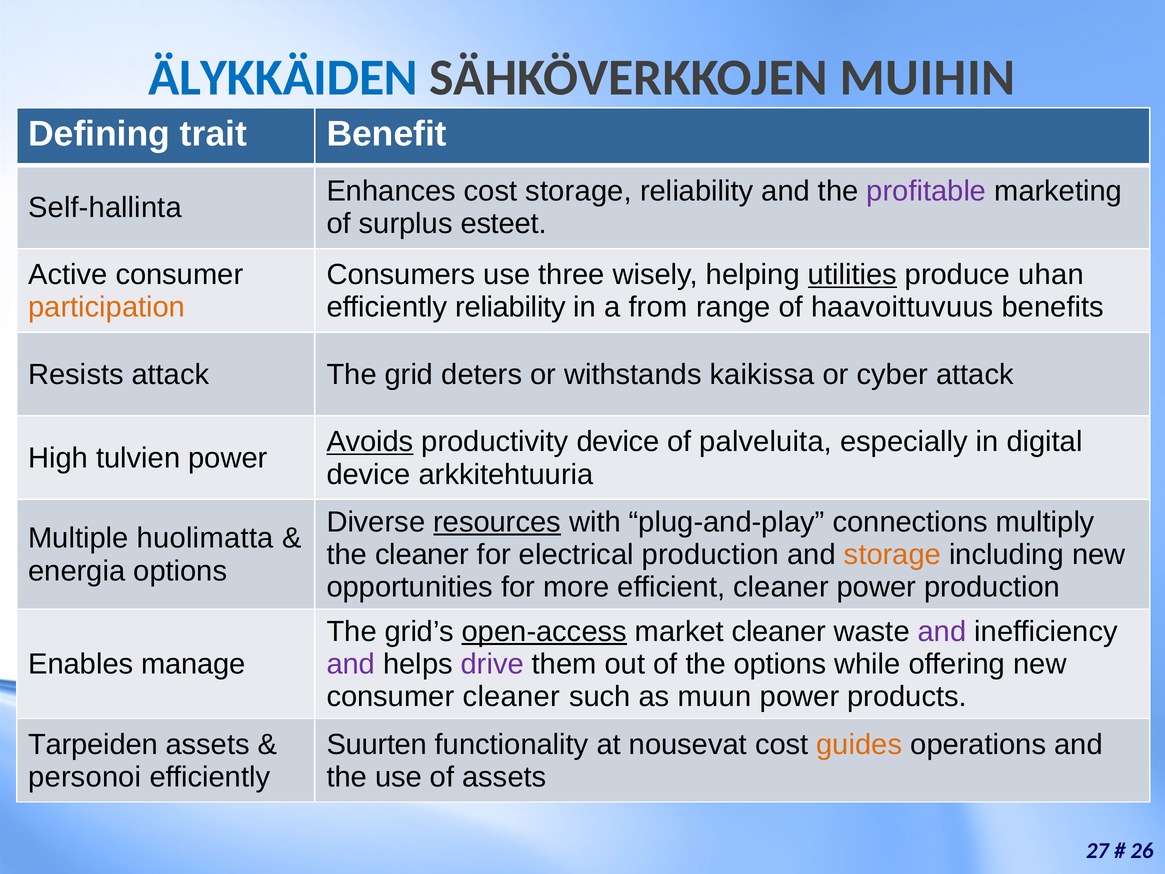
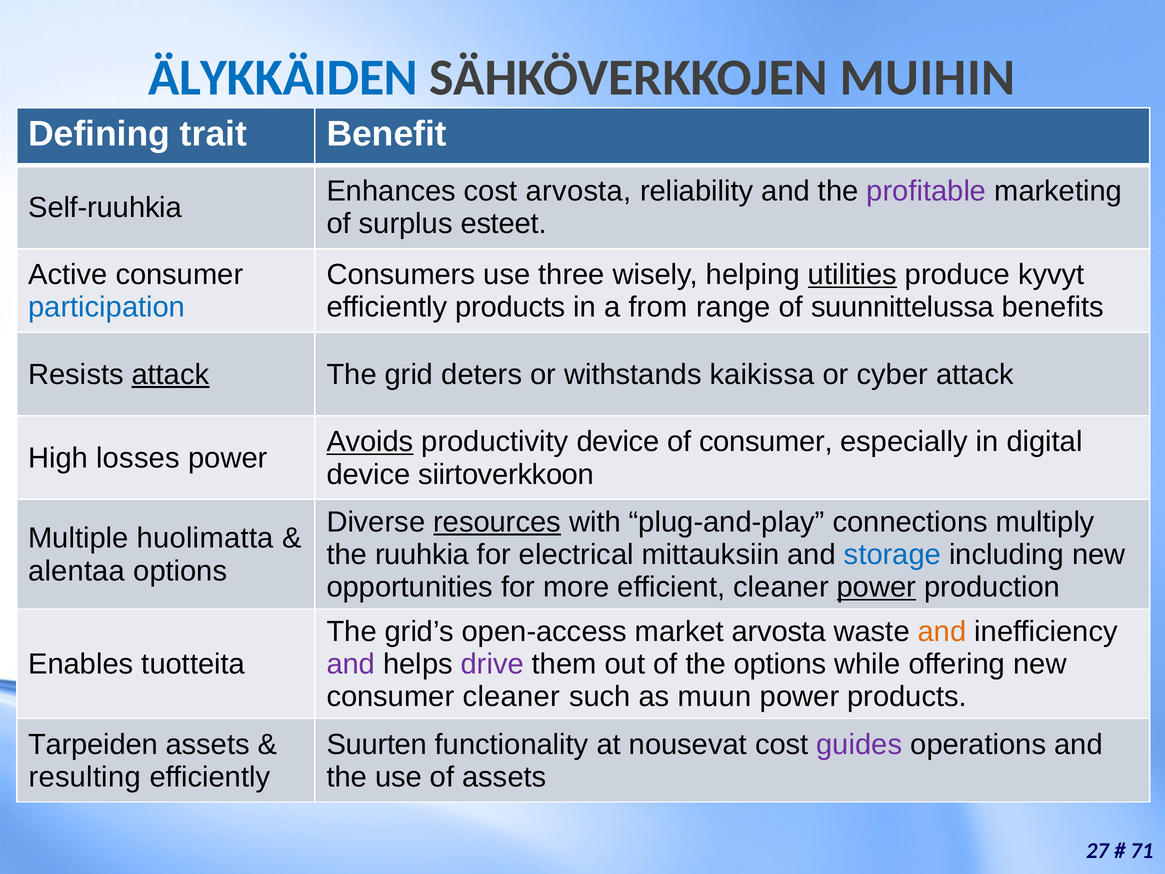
cost storage: storage -> arvosta (579, 191)
Self-hallinta: Self-hallinta -> Self-ruuhkia (105, 207)
uhan: uhan -> kyvyt (1051, 275)
participation colour: orange -> blue (107, 307)
efficiently reliability: reliability -> products (510, 307)
haavoittuvuus: haavoittuvuus -> suunnittelussa (903, 307)
attack underline: none -> present (170, 374)
of palveluita: palveluita -> consumer (766, 442)
tulvien: tulvien -> losses (138, 458)
arkkitehtuuria: arkkitehtuuria -> siirtoverkkoon (506, 474)
the cleaner: cleaner -> ruuhkia (422, 554)
electrical production: production -> mittauksiin (710, 554)
storage colour: orange -> blue (893, 554)
energia: energia -> alentaa (77, 571)
power underline: none -> present (876, 587)
open-access underline: present -> none (544, 631)
market cleaner: cleaner -> arvosta (779, 631)
and colour: purple -> orange (942, 631)
manage: manage -> tuotteita (193, 664)
guides colour: orange -> purple (859, 744)
personoi: personoi -> resulting (85, 777)
26: 26 -> 71 (1142, 851)
